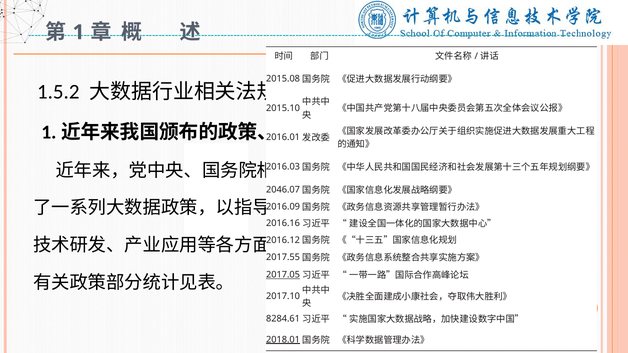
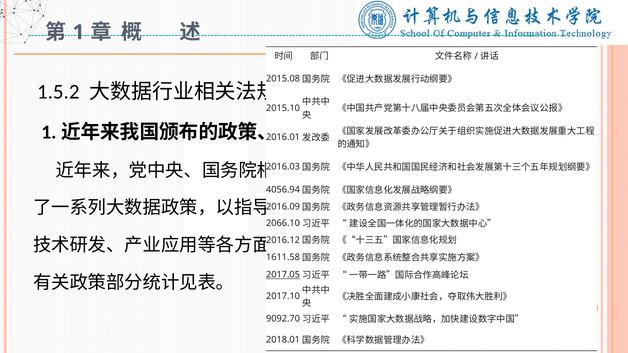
2046.07: 2046.07 -> 4056.94 (283, 190)
2016.16: 2016.16 -> 2066.10 (283, 223)
2017.55: 2017.55 -> 1611.58 (283, 257)
8284.61: 8284.61 -> 9092.70 (283, 319)
2018.01 underline: present -> none (283, 340)
